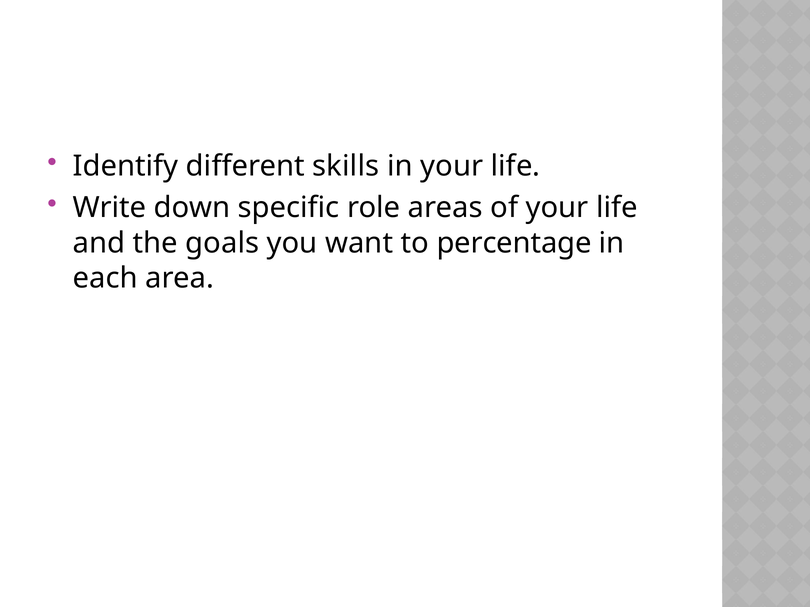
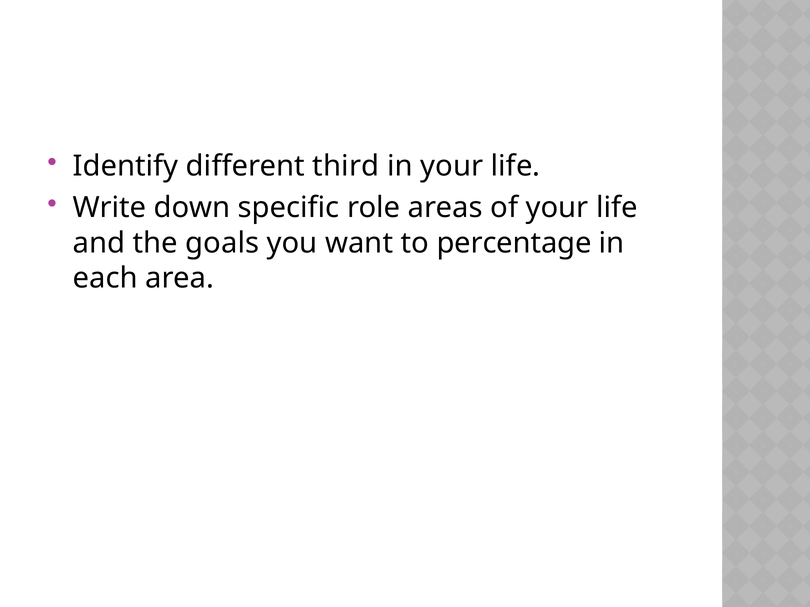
skills: skills -> third (346, 166)
